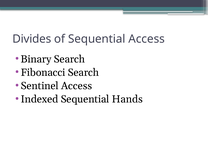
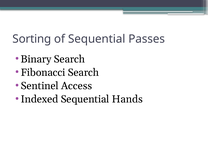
Divides: Divides -> Sorting (32, 39)
Sequential Access: Access -> Passes (147, 39)
